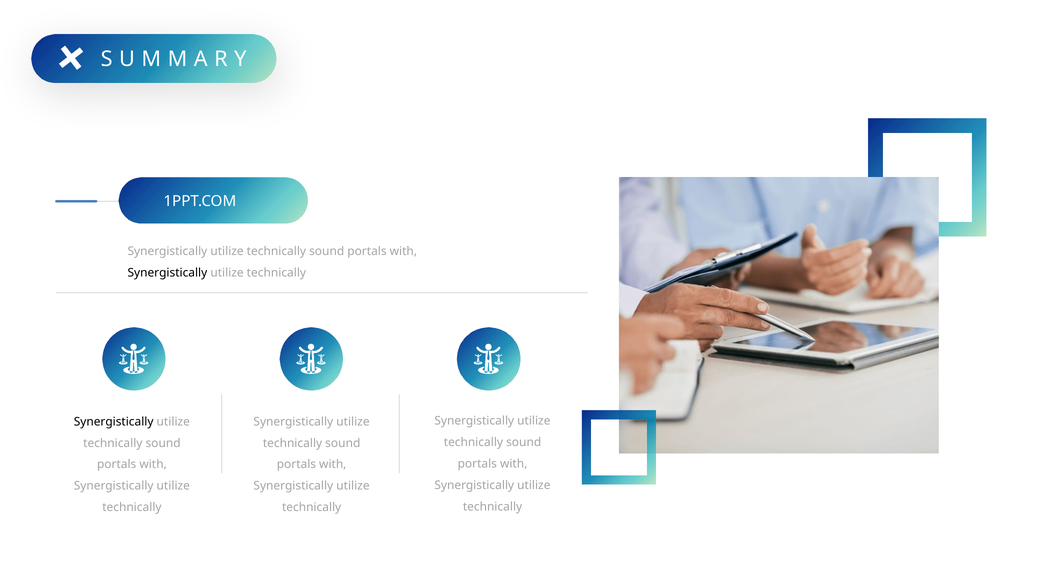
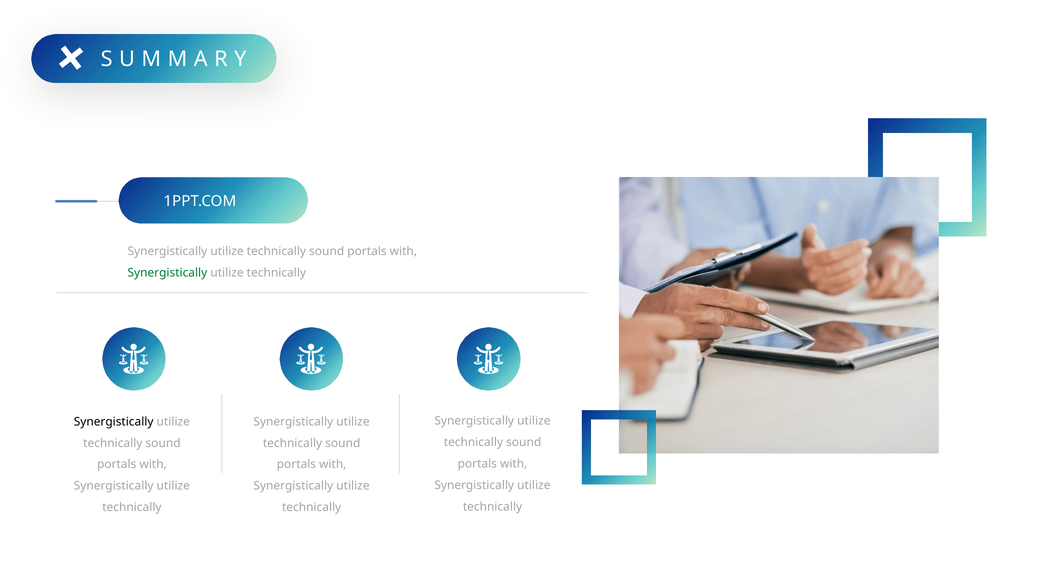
Synergistically colour: black -> green (167, 273)
